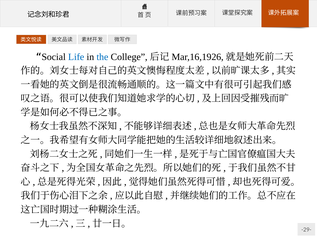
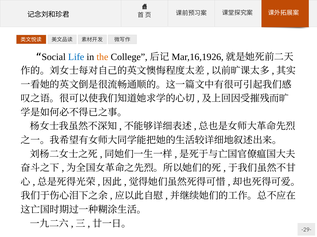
the colour: blue -> orange (102, 57)
